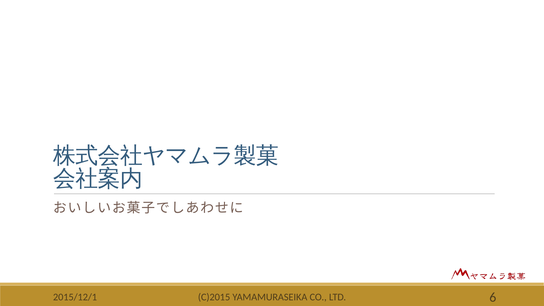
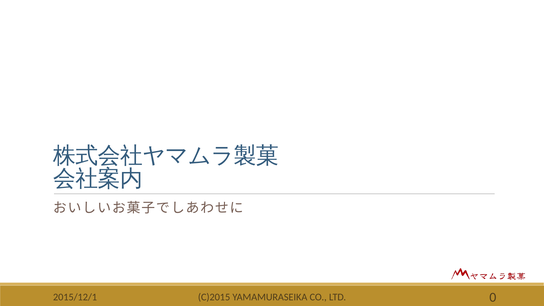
6: 6 -> 0 (493, 297)
